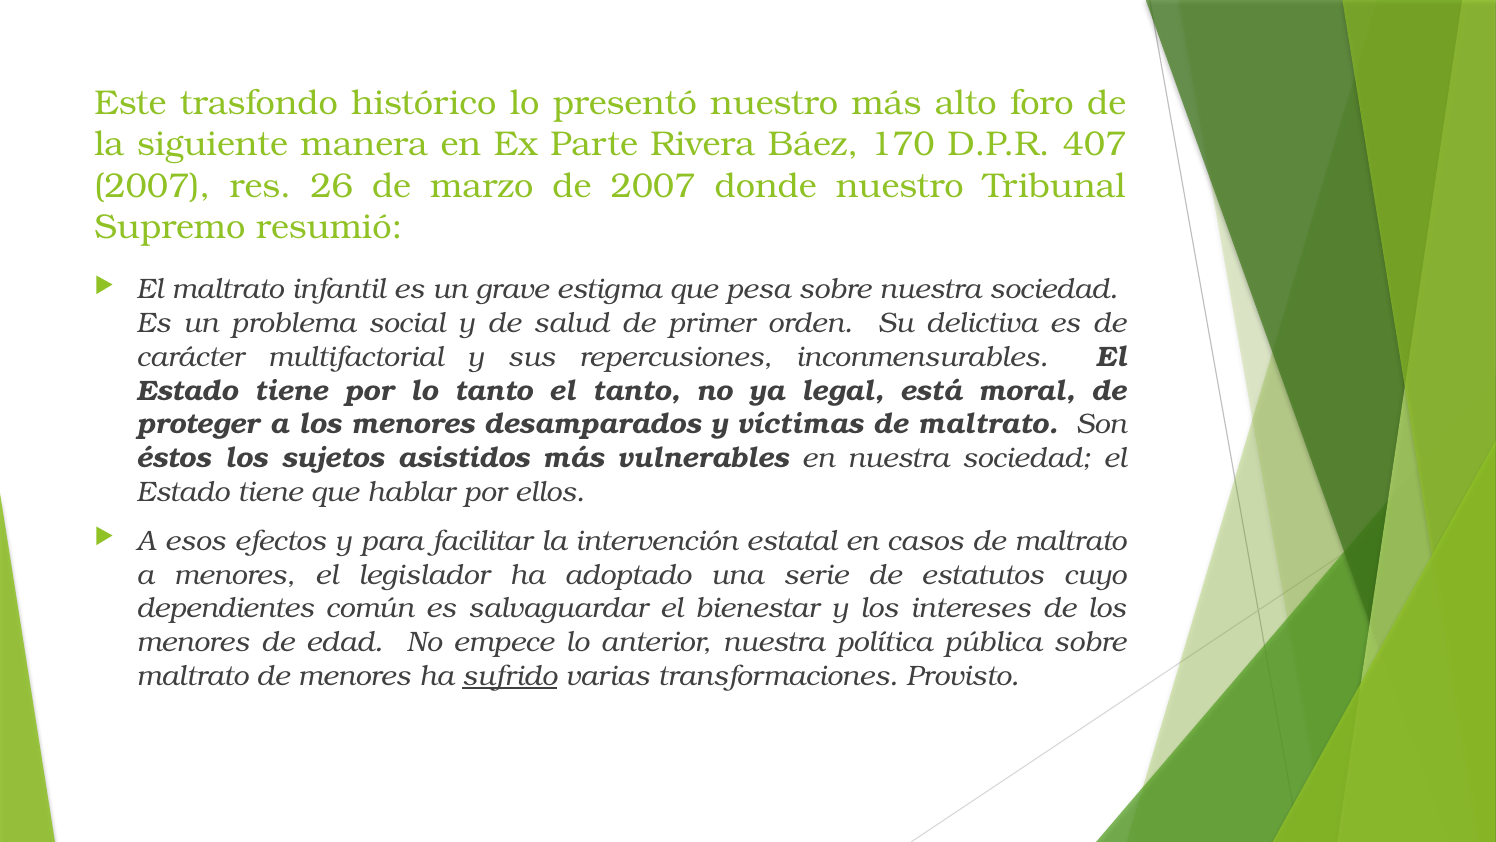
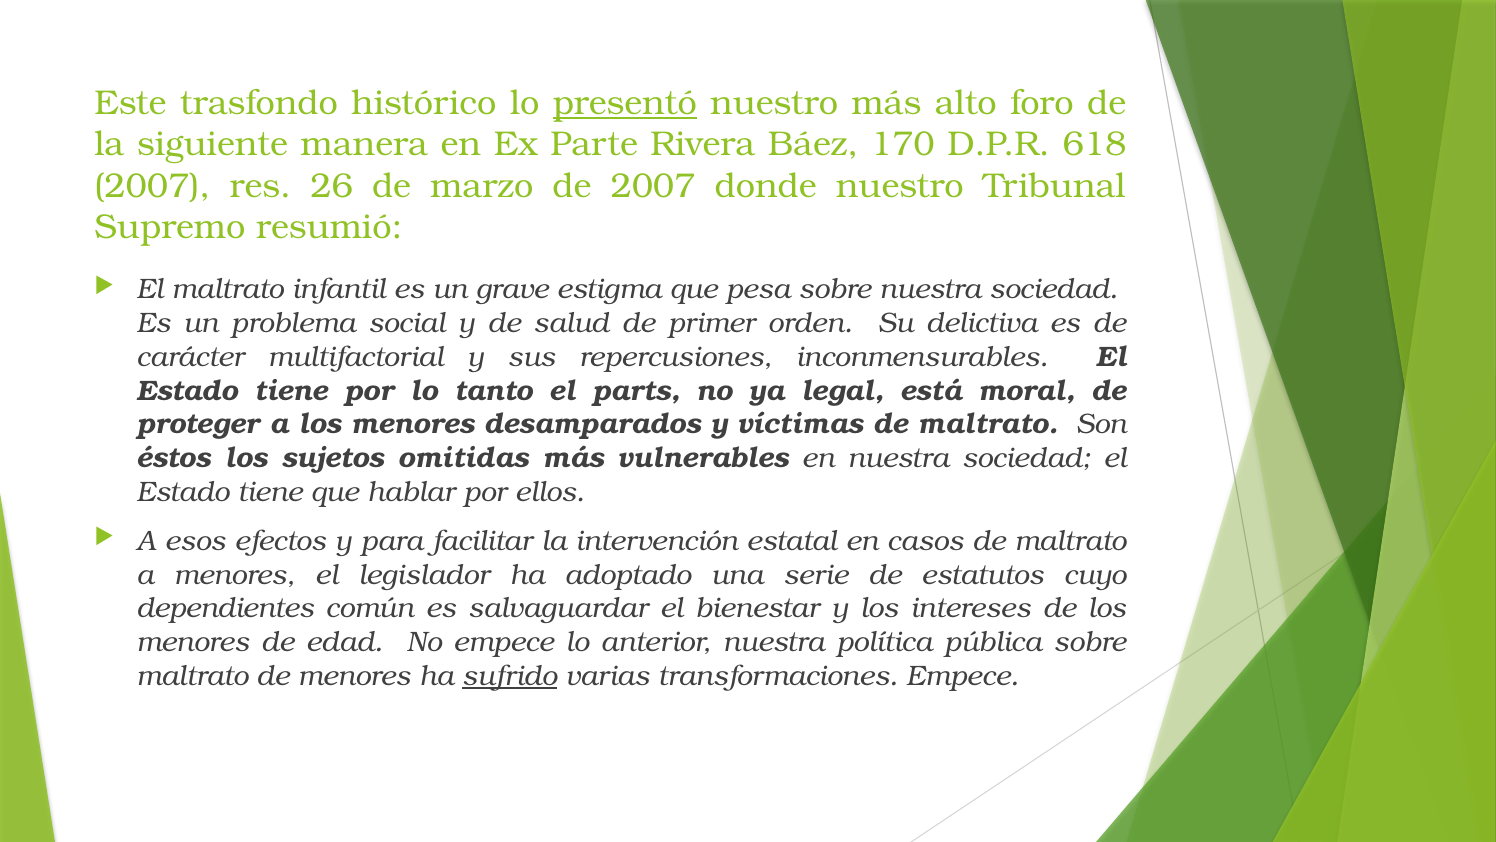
presentó underline: none -> present (625, 103)
407: 407 -> 618 (1094, 144)
el tanto: tanto -> parts (636, 391)
asistidos: asistidos -> omitidas (463, 458)
transformaciones Provisto: Provisto -> Empece (962, 675)
